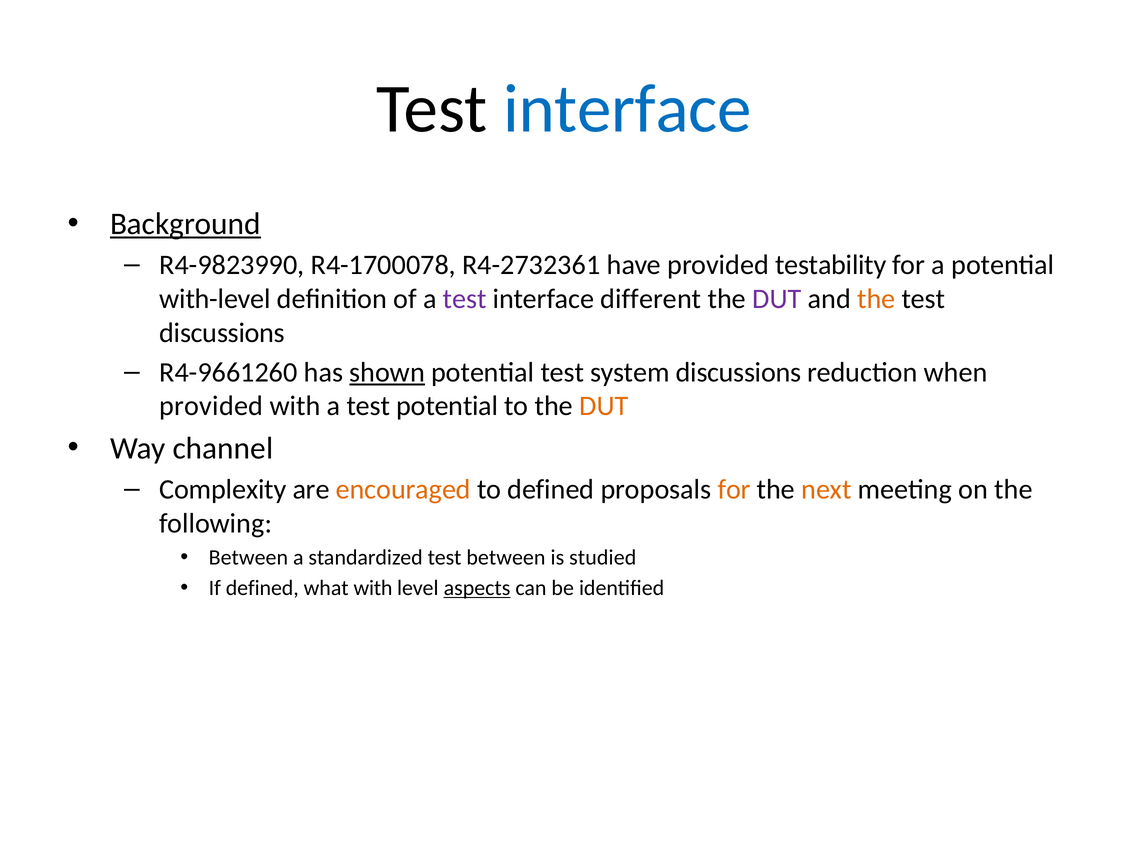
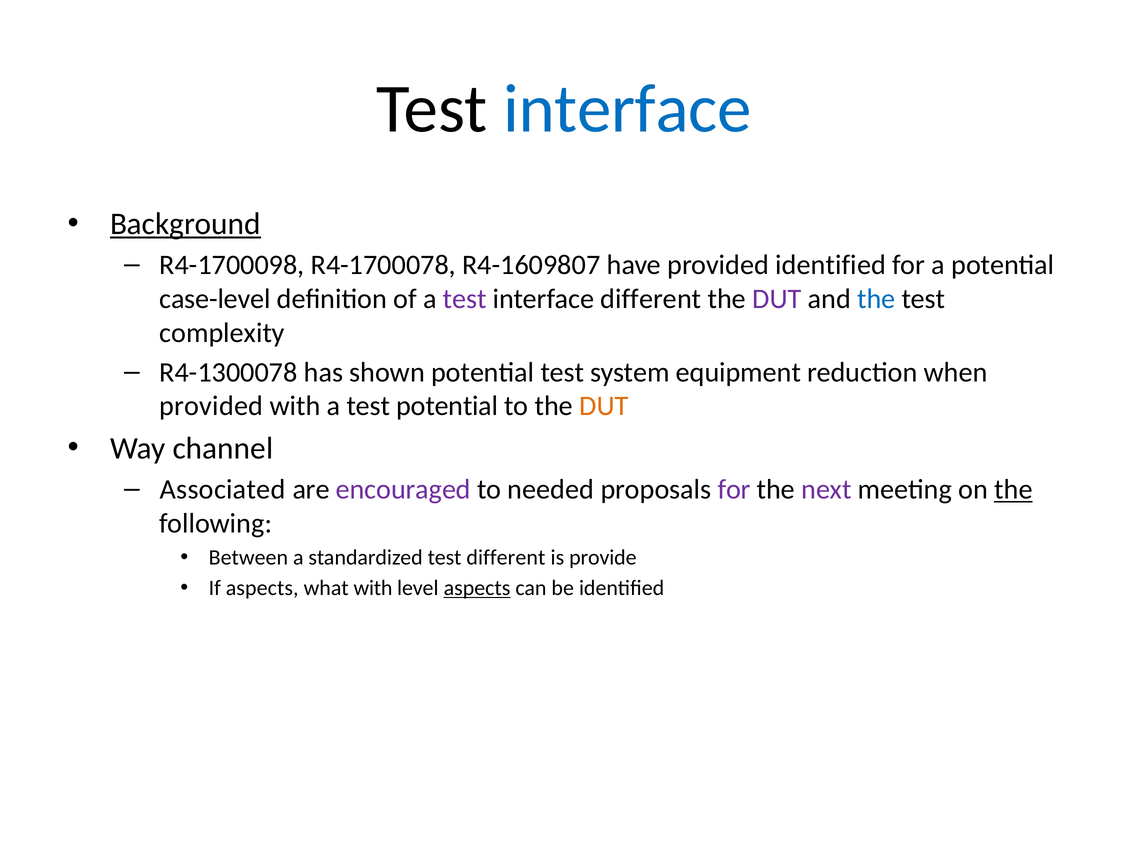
R4-9823990: R4-9823990 -> R4-1700098 (232, 265)
R4-2732361: R4-2732361 -> R4-1609807 (531, 265)
provided testability: testability -> identified (831, 265)
with-level: with-level -> case-level (215, 299)
the colour: orange -> blue (876, 299)
discussions: discussions -> complexity (222, 333)
R4-9661260: R4-9661260 -> R4-1300078 (228, 372)
shown underline: present -> none (387, 372)
system discussions: discussions -> equipment (738, 372)
Complexity: Complexity -> Associated (223, 490)
encouraged colour: orange -> purple (403, 490)
to defined: defined -> needed (551, 490)
for colour: orange -> purple (734, 490)
next colour: orange -> purple (826, 490)
the underline: none -> present (1013, 490)
test between: between -> different (506, 557)
studied: studied -> provide (603, 557)
If defined: defined -> aspects (262, 588)
